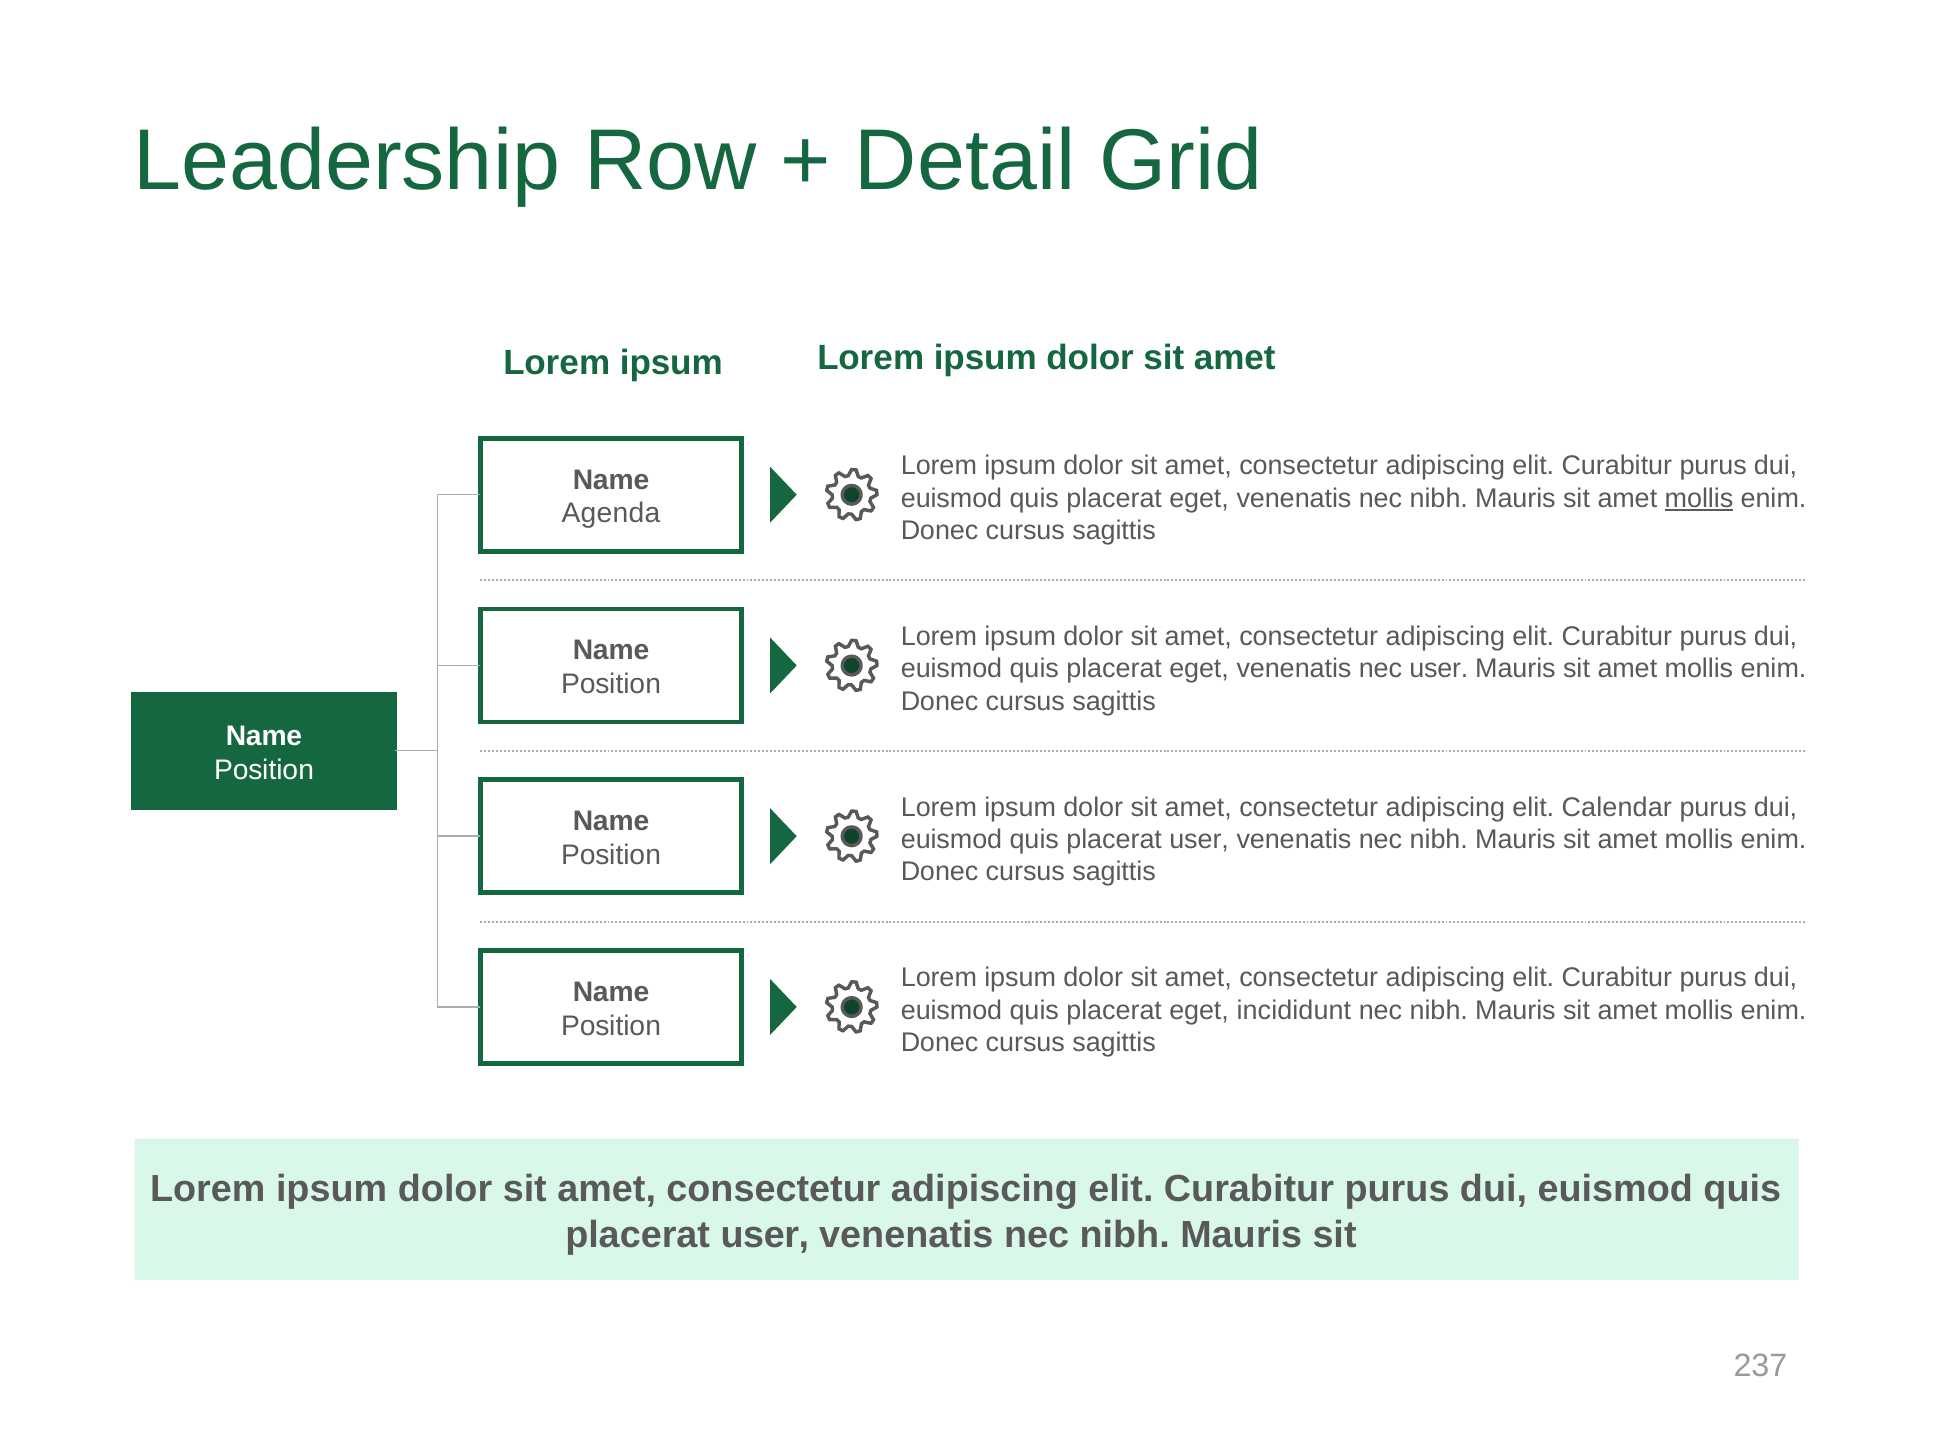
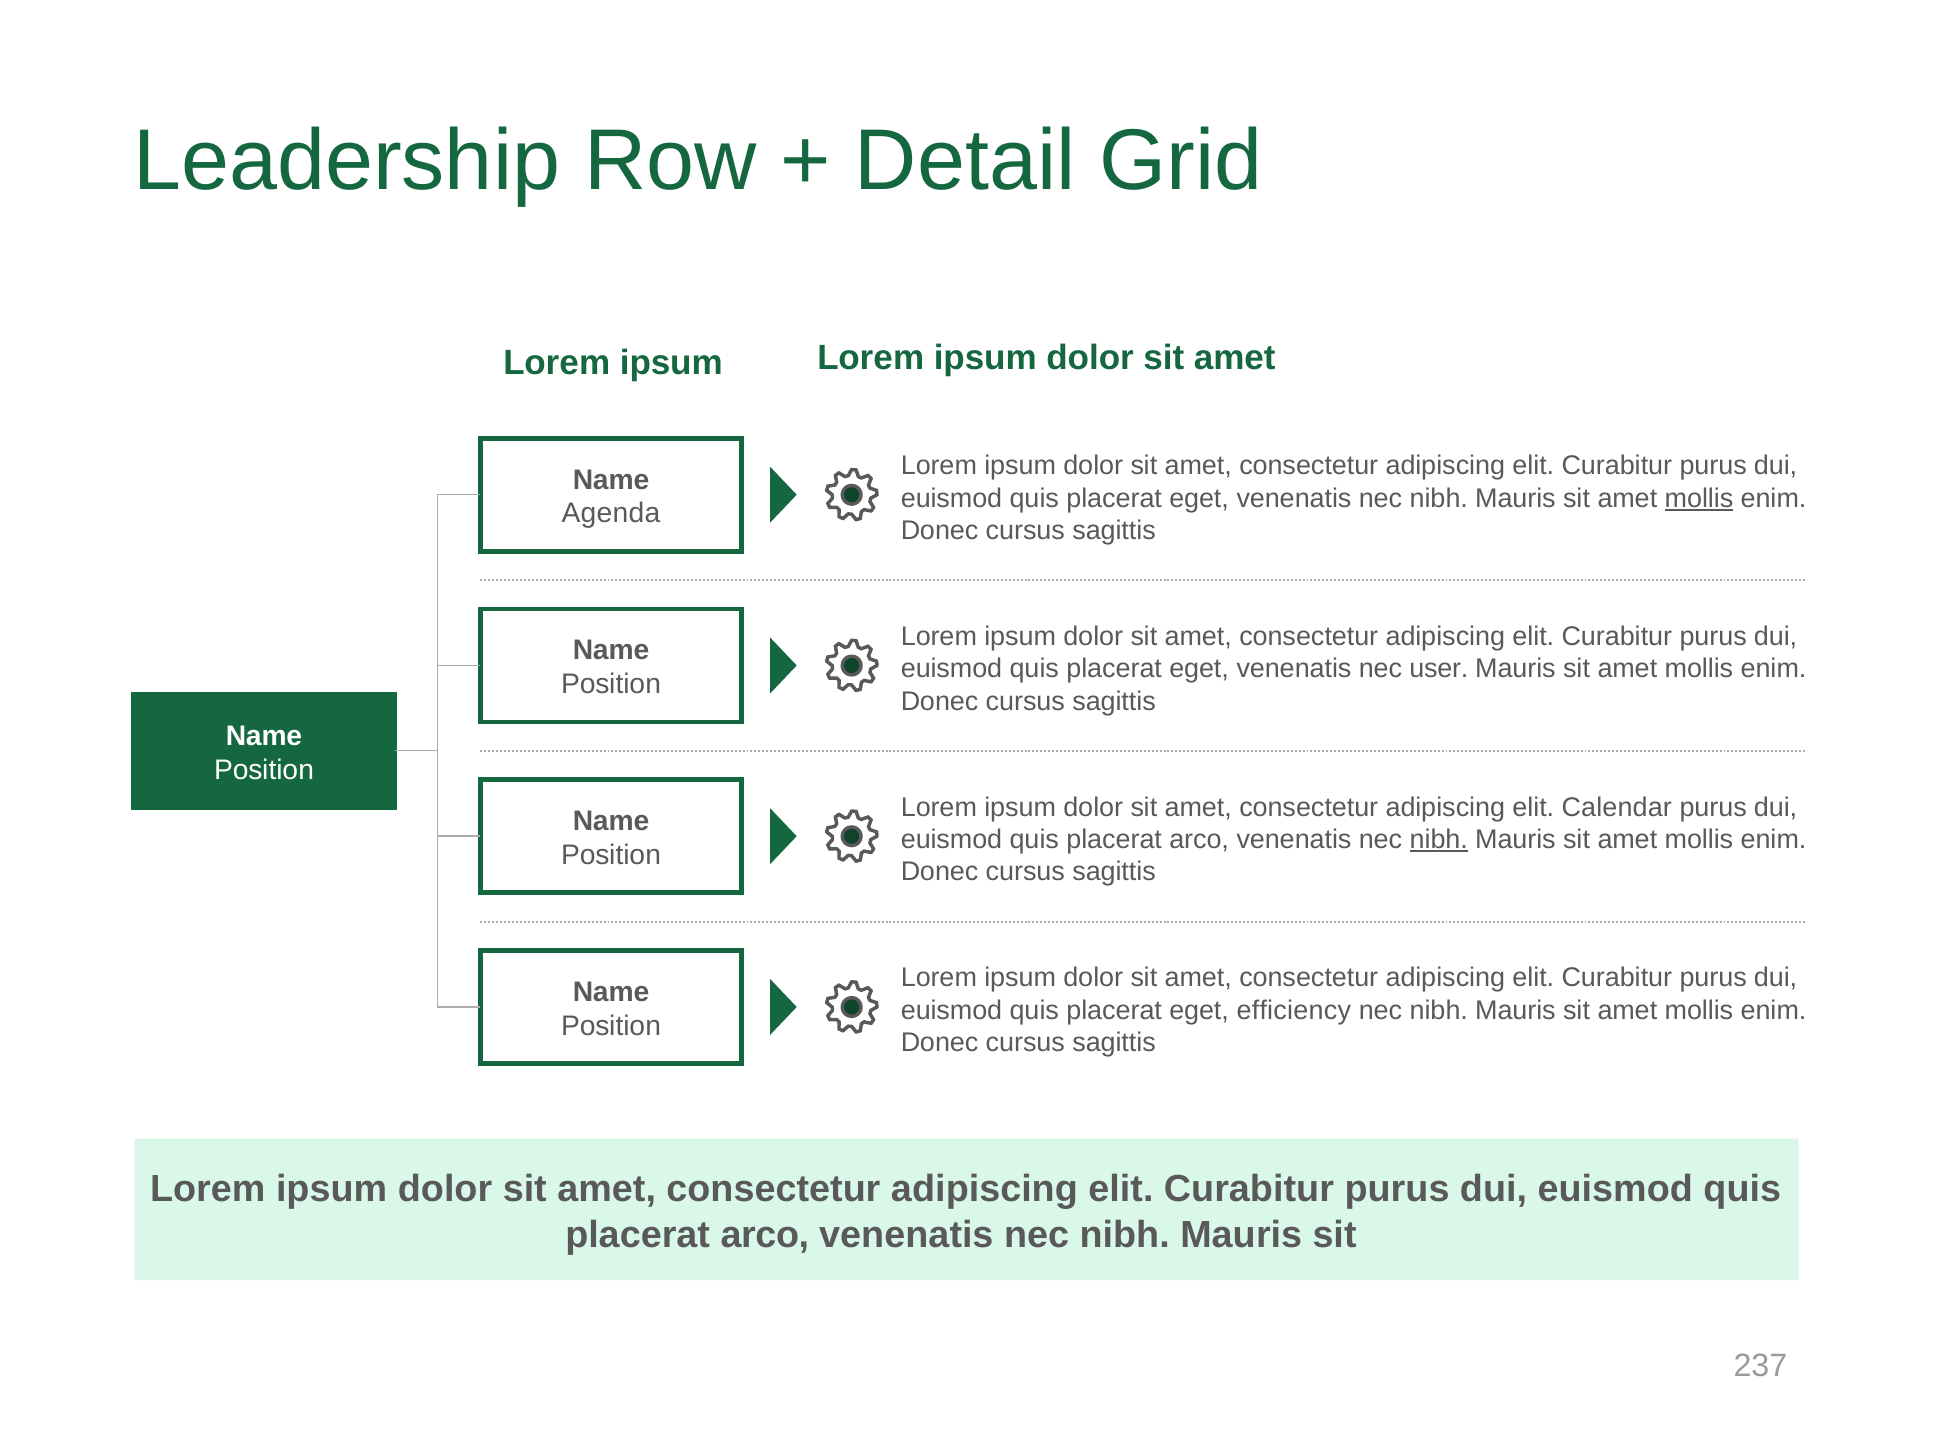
user: user -> arco (1199, 840)
nibh underline: none -> present (1439, 840)
incididunt: incididunt -> efficiency (1294, 1010)
user: user -> arco (765, 1235)
